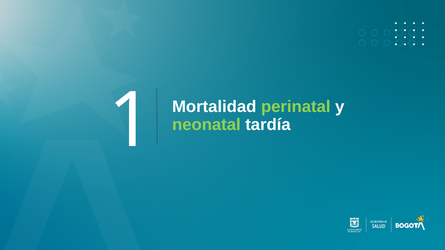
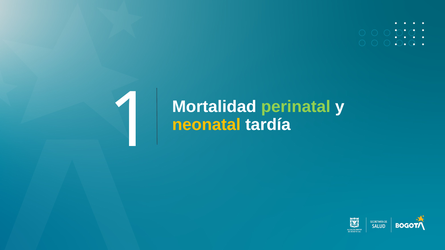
neonatal colour: light green -> yellow (206, 125)
